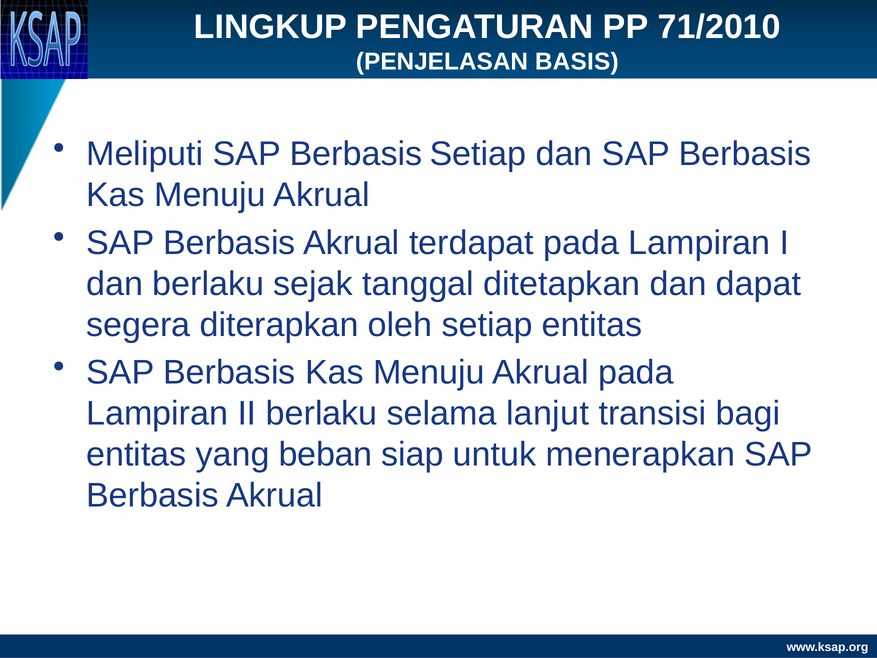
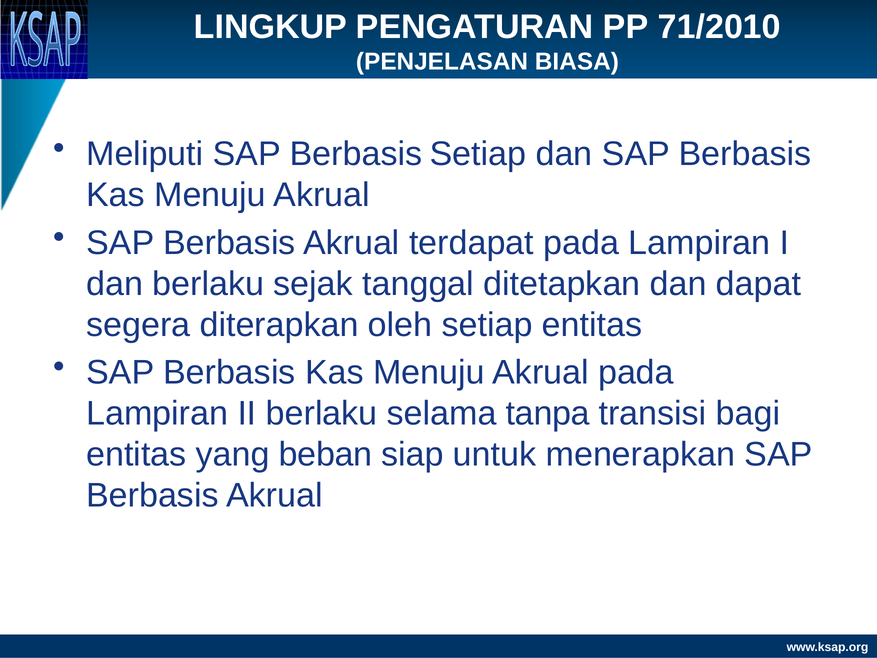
BASIS: BASIS -> BIASA (577, 61)
lanjut: lanjut -> tanpa (548, 413)
